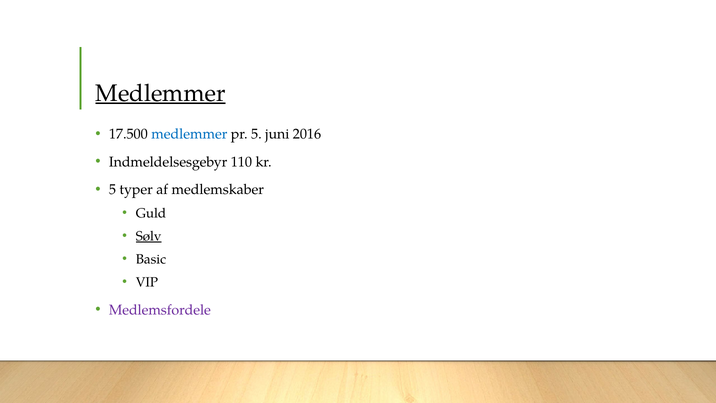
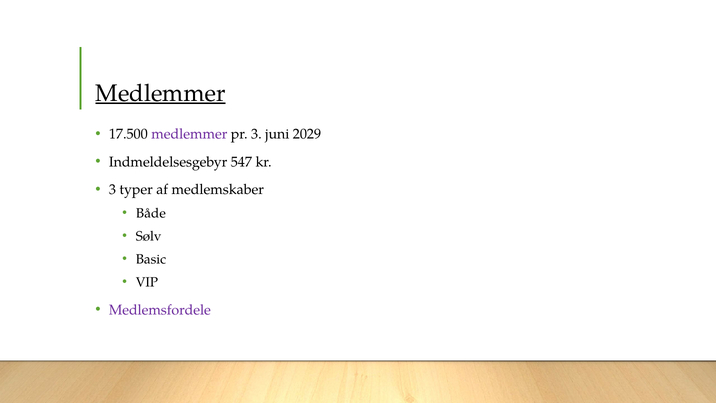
medlemmer colour: blue -> purple (189, 134)
pr 5: 5 -> 3 (256, 134)
2016: 2016 -> 2029 (307, 134)
110: 110 -> 547 (241, 162)
5: 5 -> 3 (112, 190)
Guld: Guld -> Både (151, 213)
Sølv underline: present -> none (149, 236)
